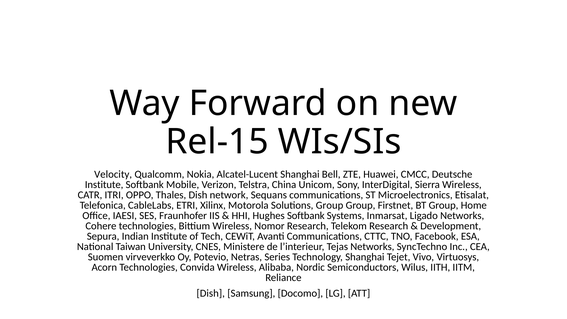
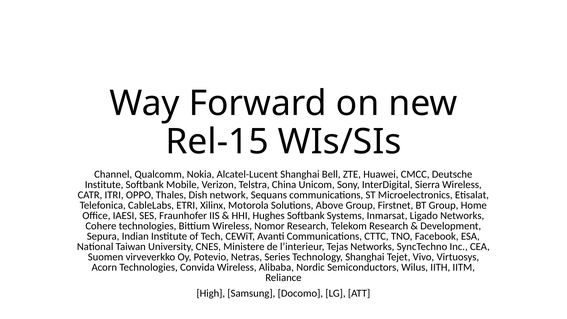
Velocity: Velocity -> Channel (113, 174)
Solutions Group: Group -> Above (330, 205)
Dish: Dish -> High (211, 293)
